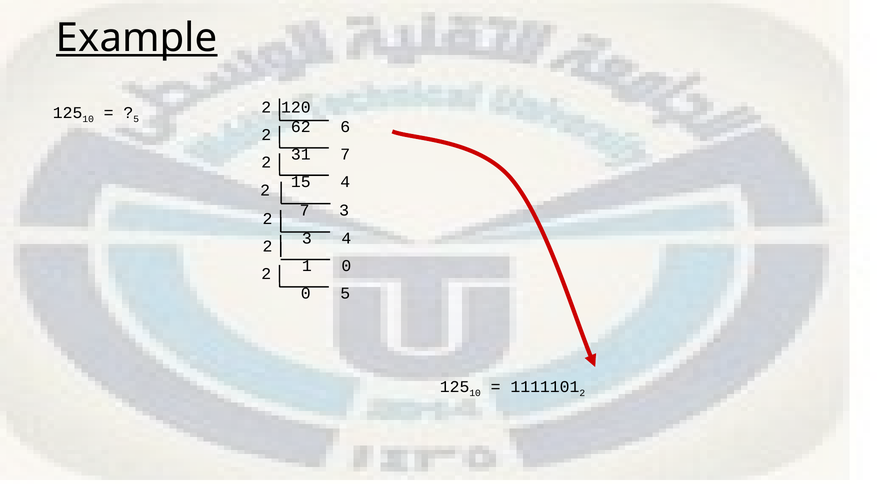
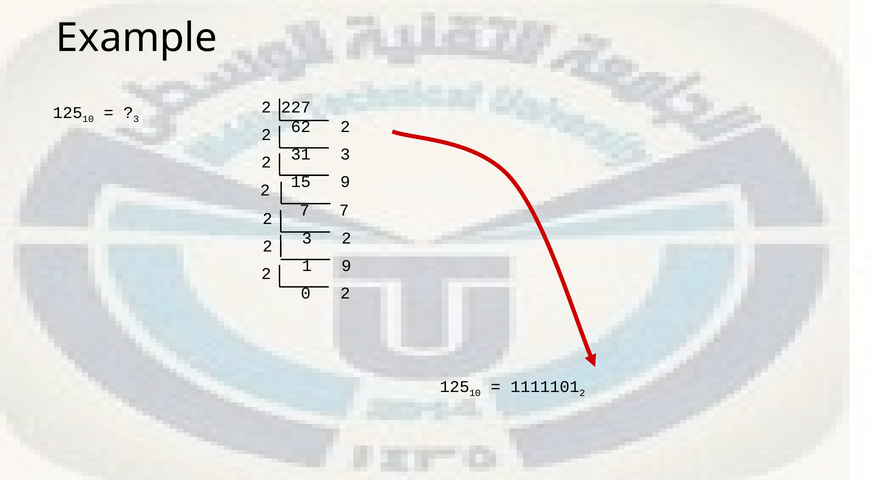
Example underline: present -> none (137, 38)
120: 120 -> 227 (296, 107)
5: 5 -> 3 (136, 119)
62 6: 6 -> 2 (345, 127)
31 7: 7 -> 3 (345, 155)
15 4: 4 -> 9 (345, 182)
7 3: 3 -> 7 (344, 210)
4: 4 -> 2 (346, 239)
1 0: 0 -> 9 (346, 266)
0 5: 5 -> 2 (345, 294)
